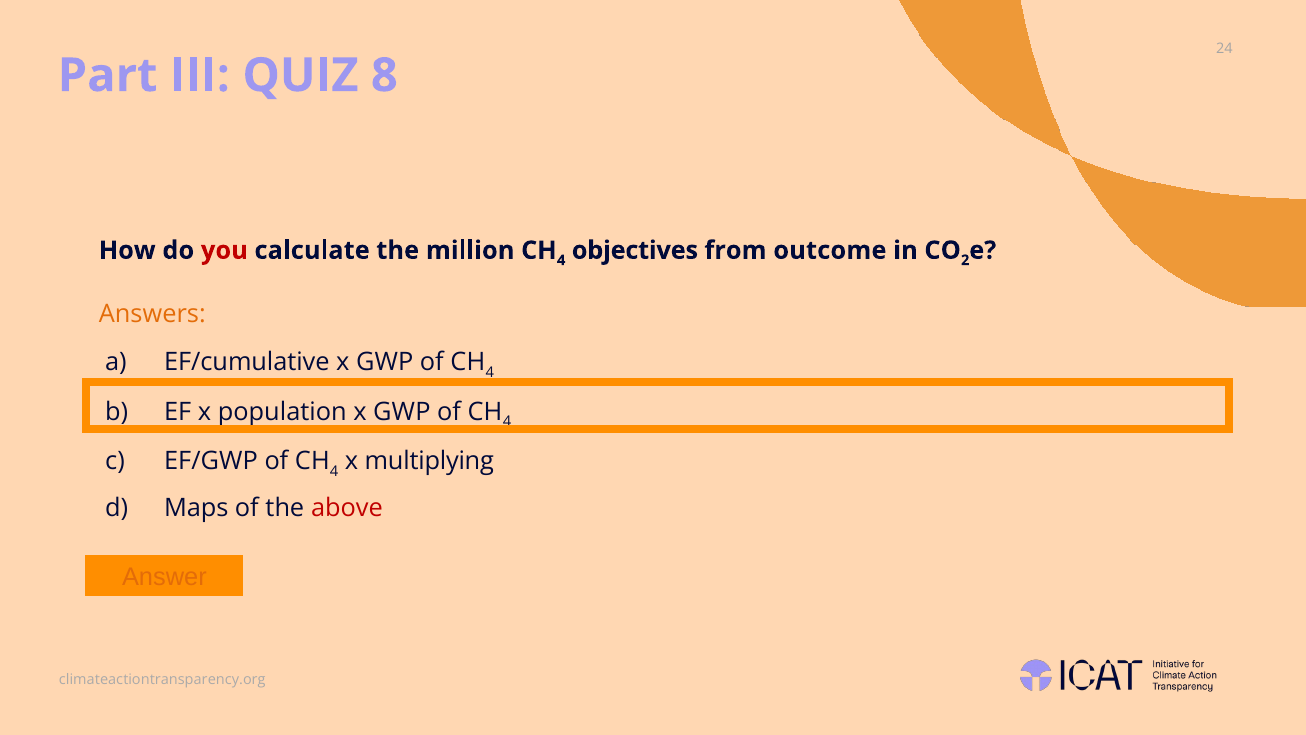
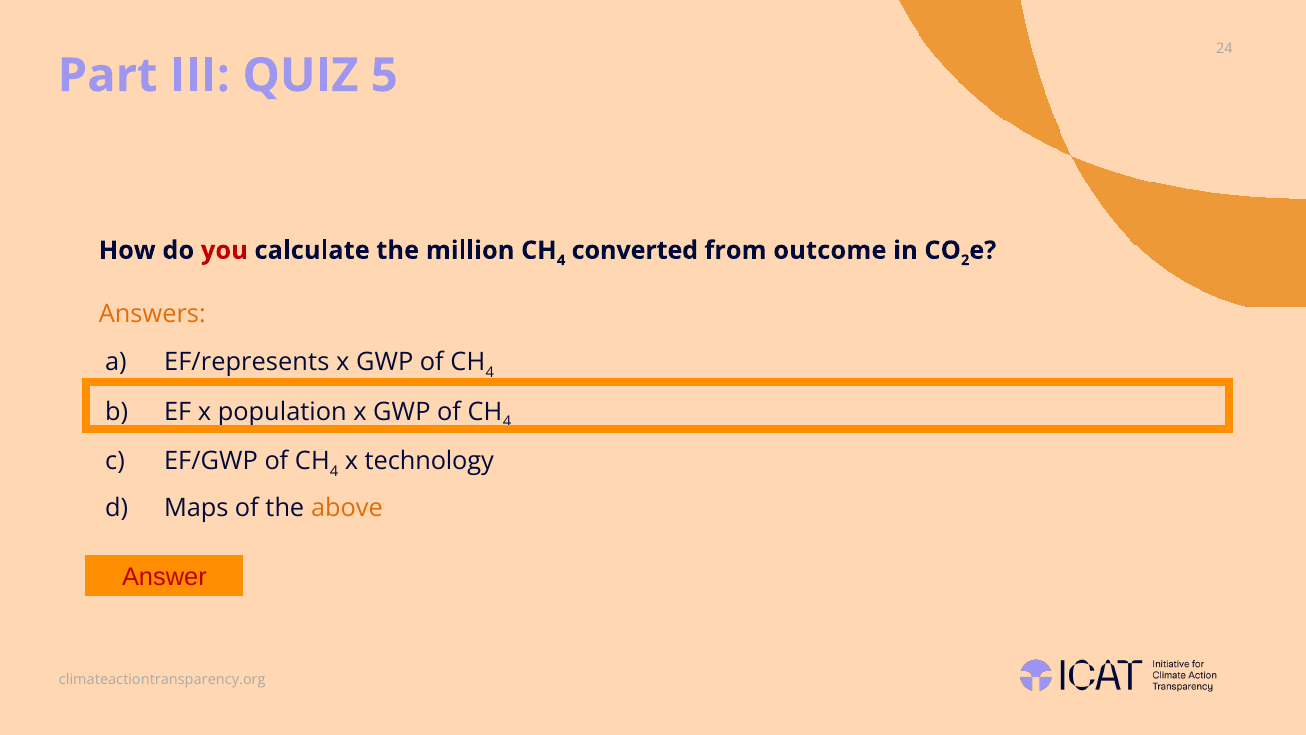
8: 8 -> 5 (384, 76)
objectives: objectives -> converted (635, 250)
EF/cumulative: EF/cumulative -> EF/represents (247, 362)
multiplying: multiplying -> technology (429, 461)
above colour: red -> orange (347, 508)
Answer colour: orange -> red (164, 577)
